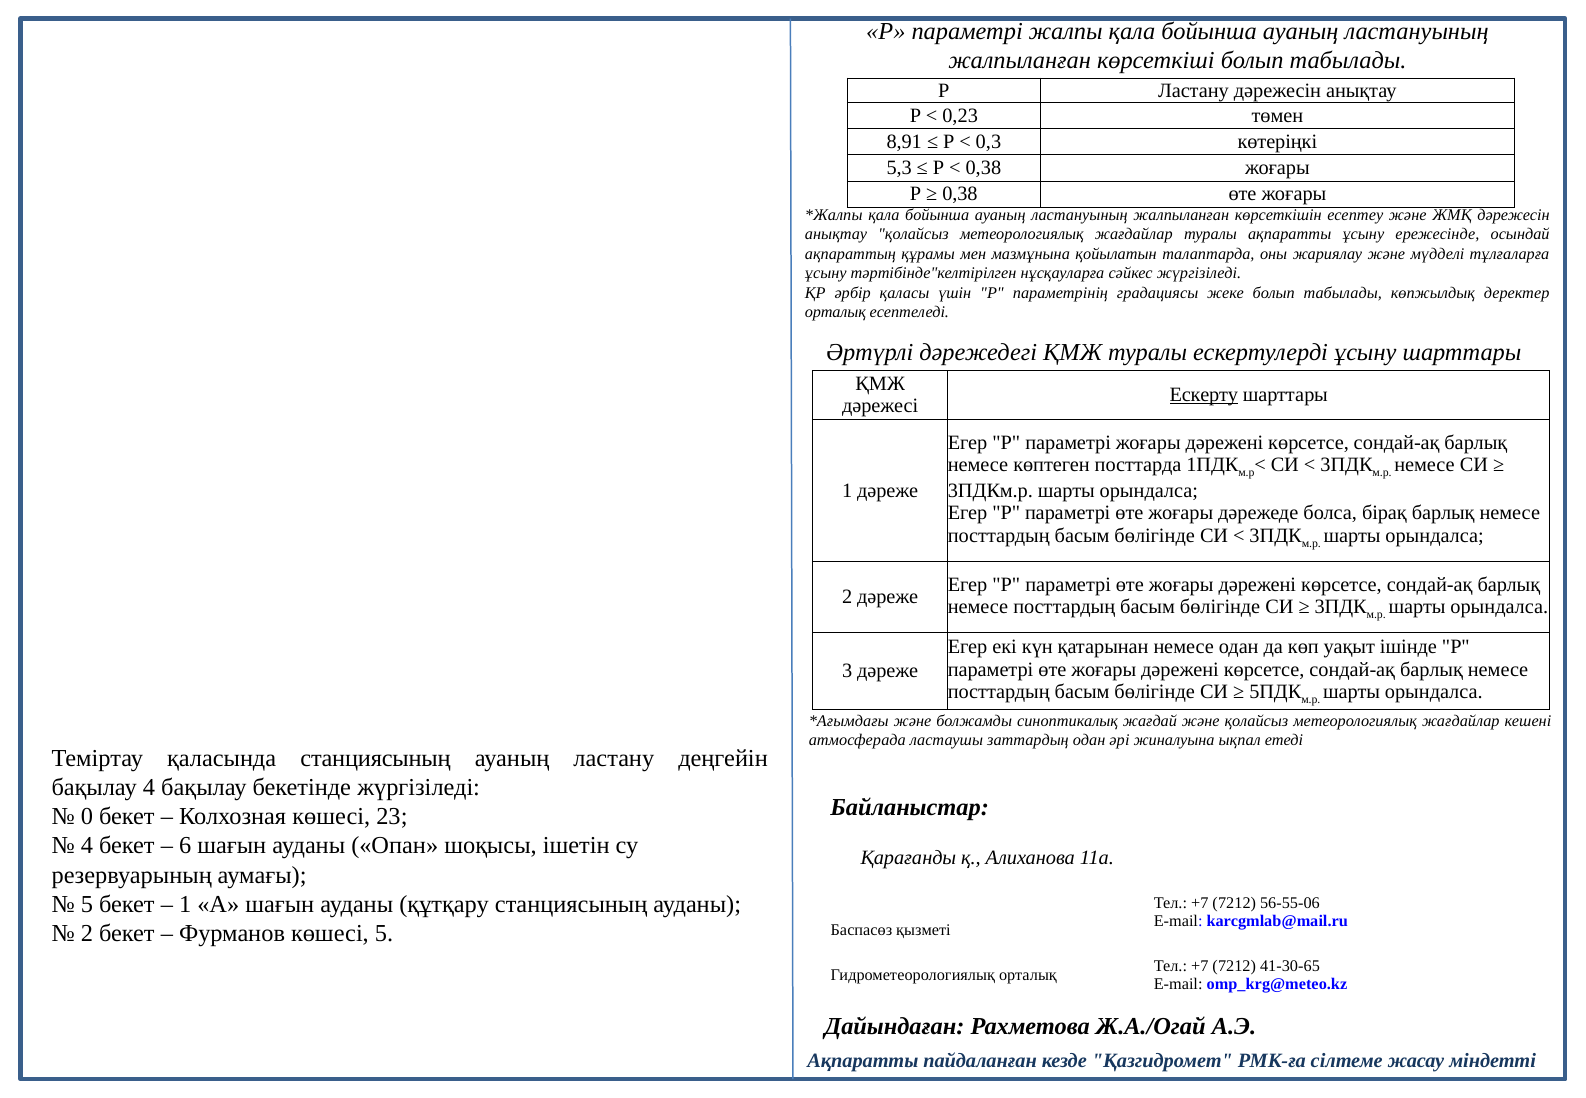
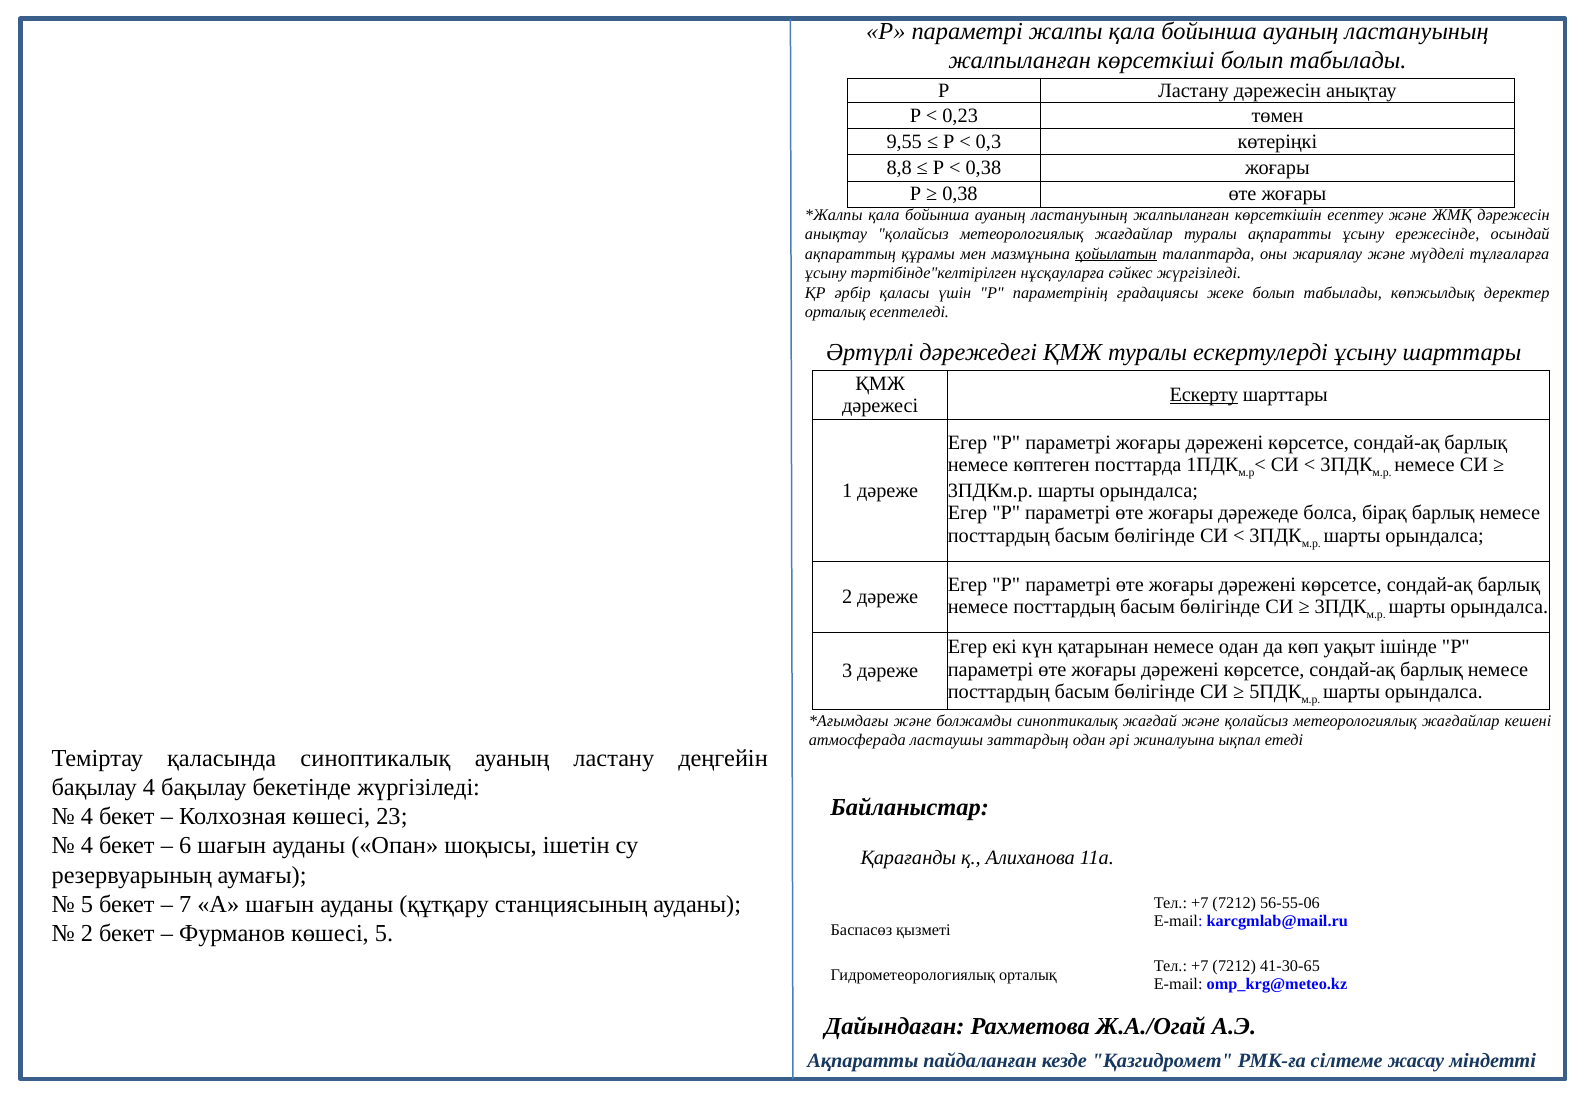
8,91: 8,91 -> 9,55 (904, 142)
5,3: 5,3 -> 8,8 (899, 168)
қойылатын underline: none -> present (1116, 254)
қаласында станциясының: станциясының -> синоптикалық (375, 758)
0: 0 -> 4 (87, 817)
1: 1 -> 7 (185, 904)
